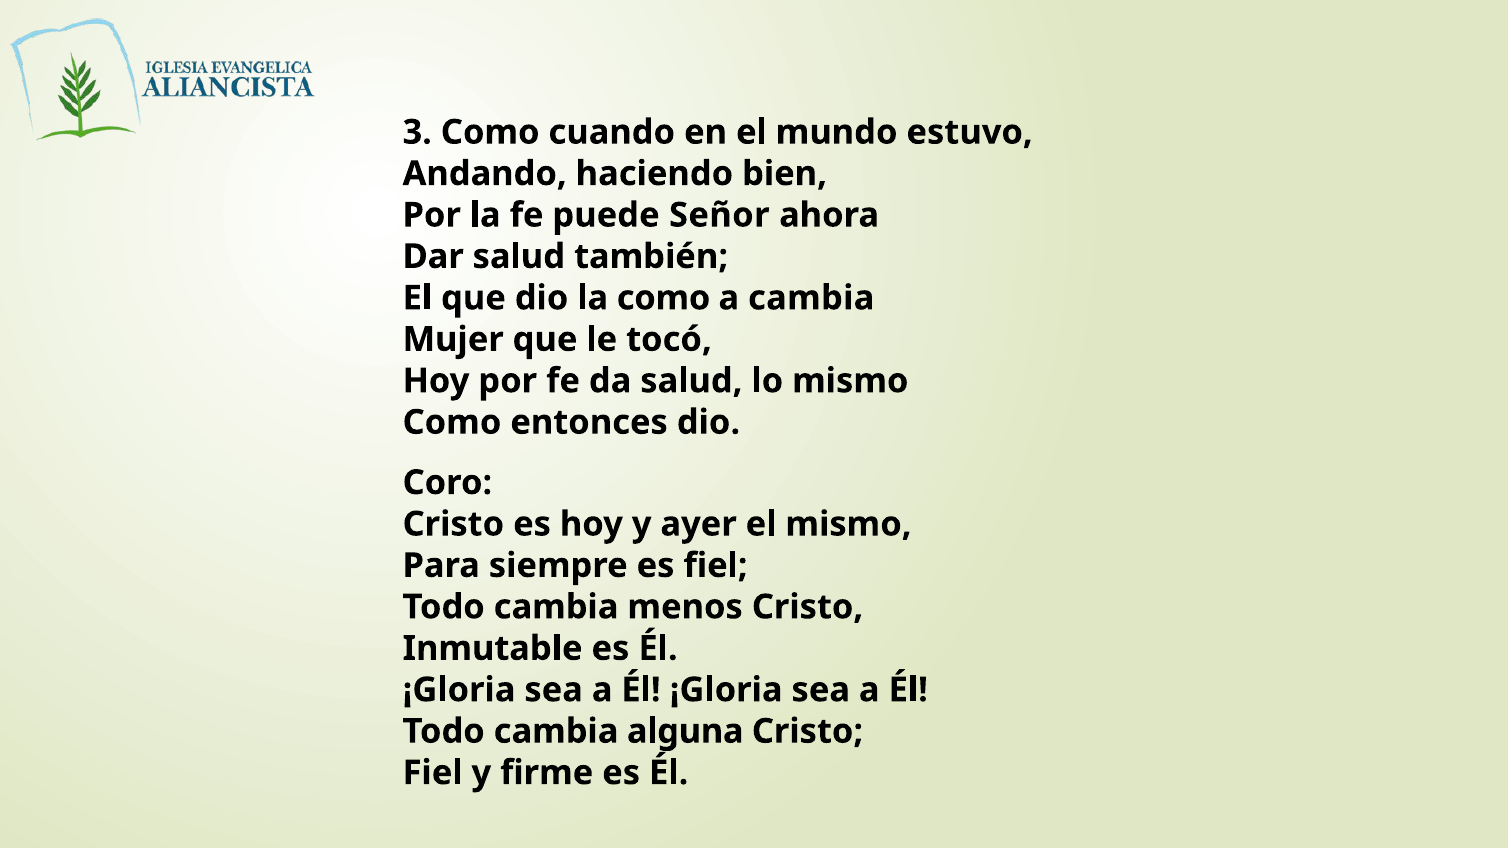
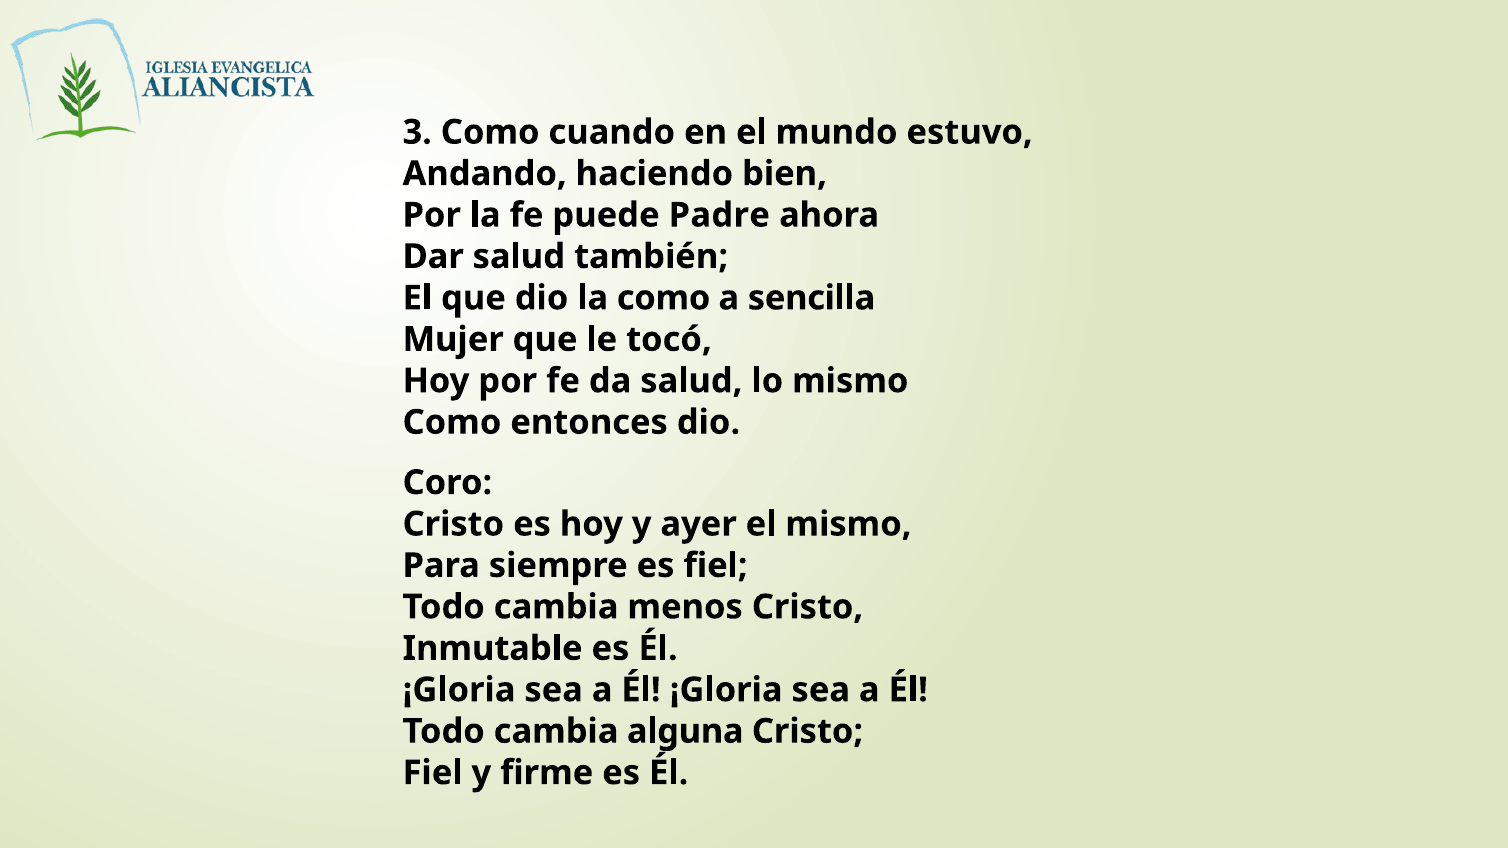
Señor: Señor -> Padre (719, 215)
a cambia: cambia -> sencilla (812, 298)
